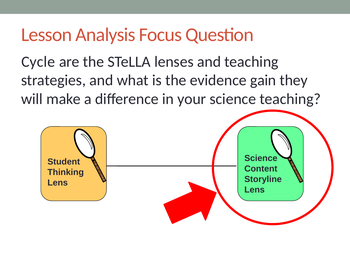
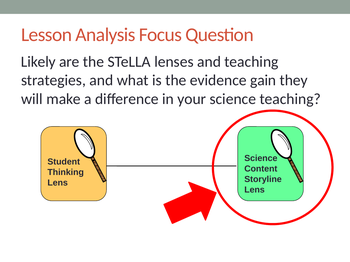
Cycle: Cycle -> Likely (38, 62)
